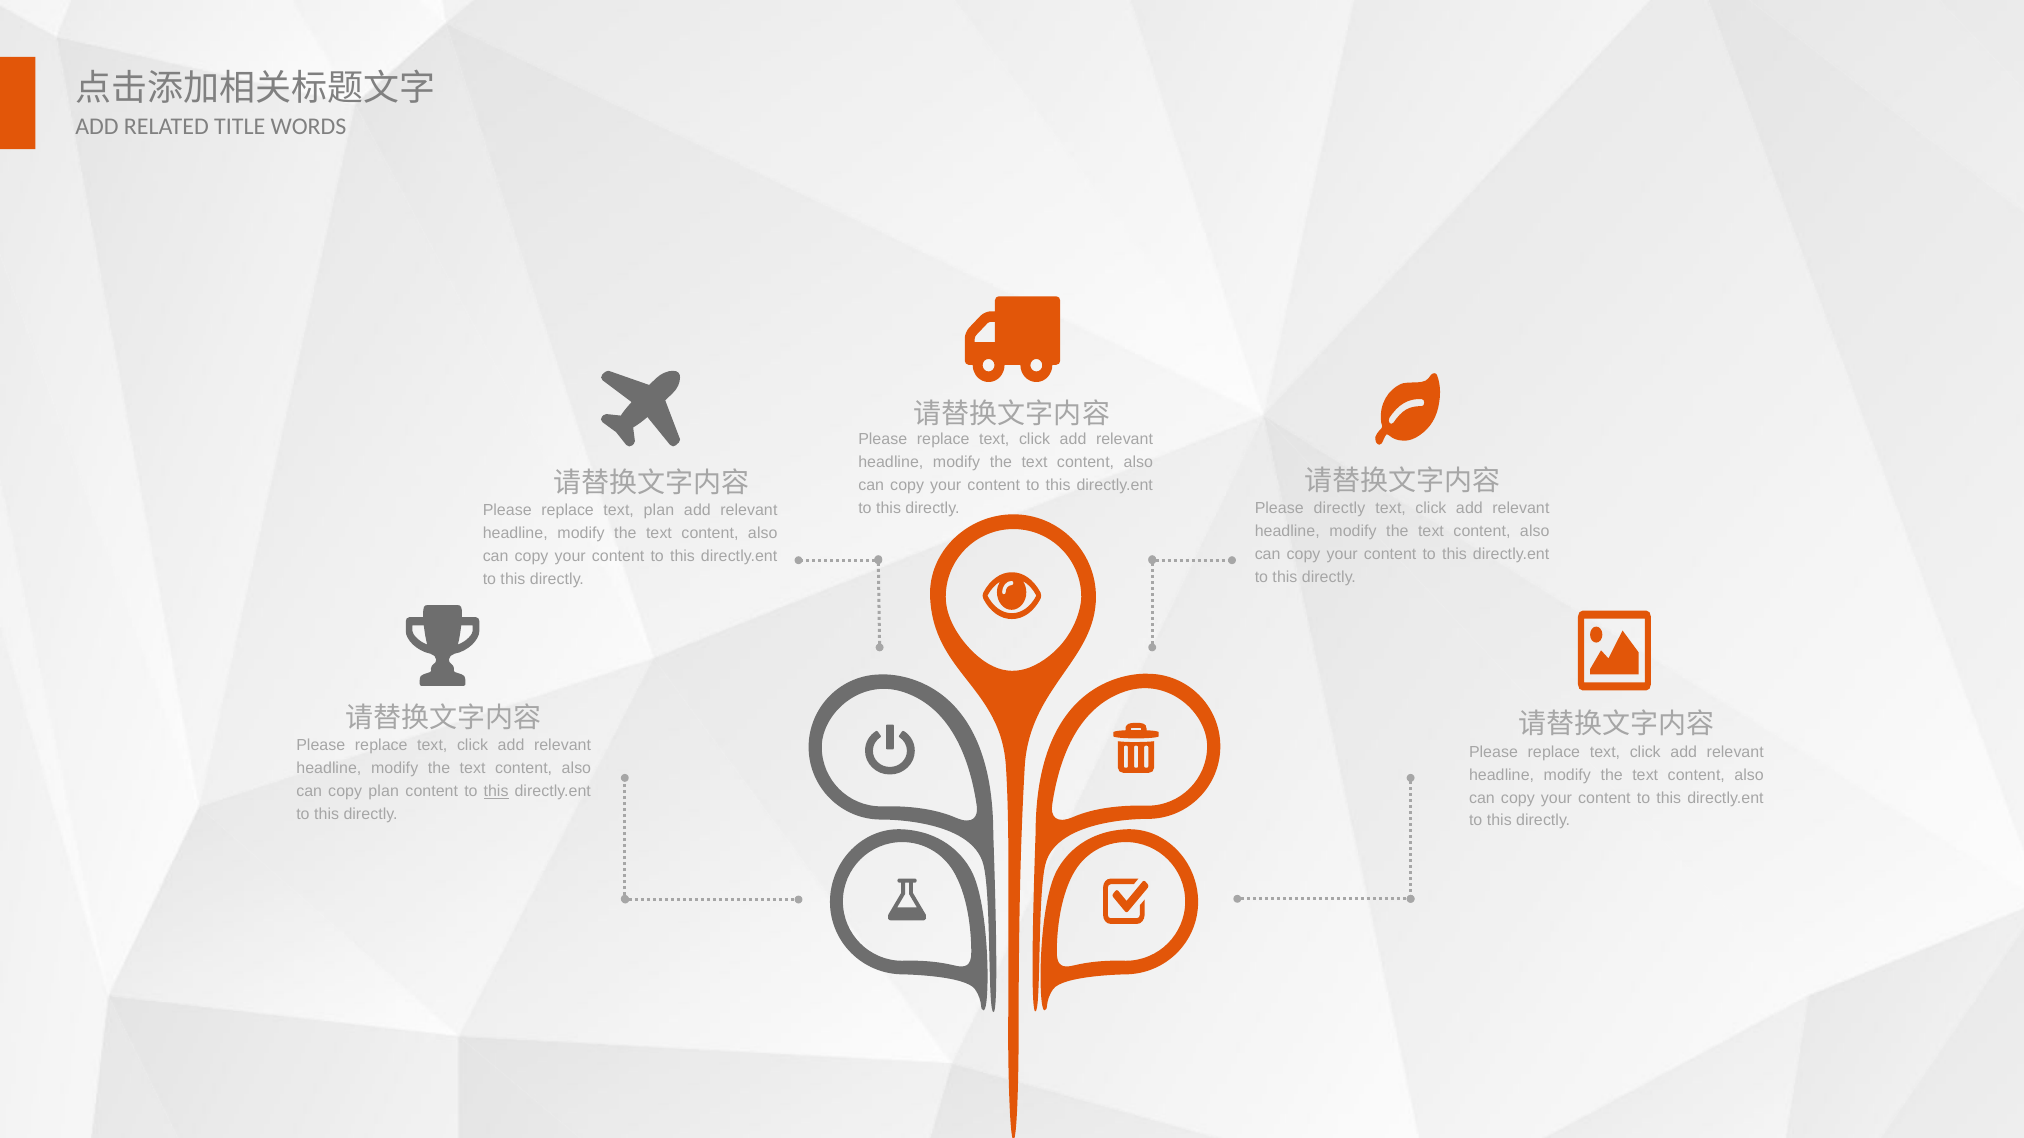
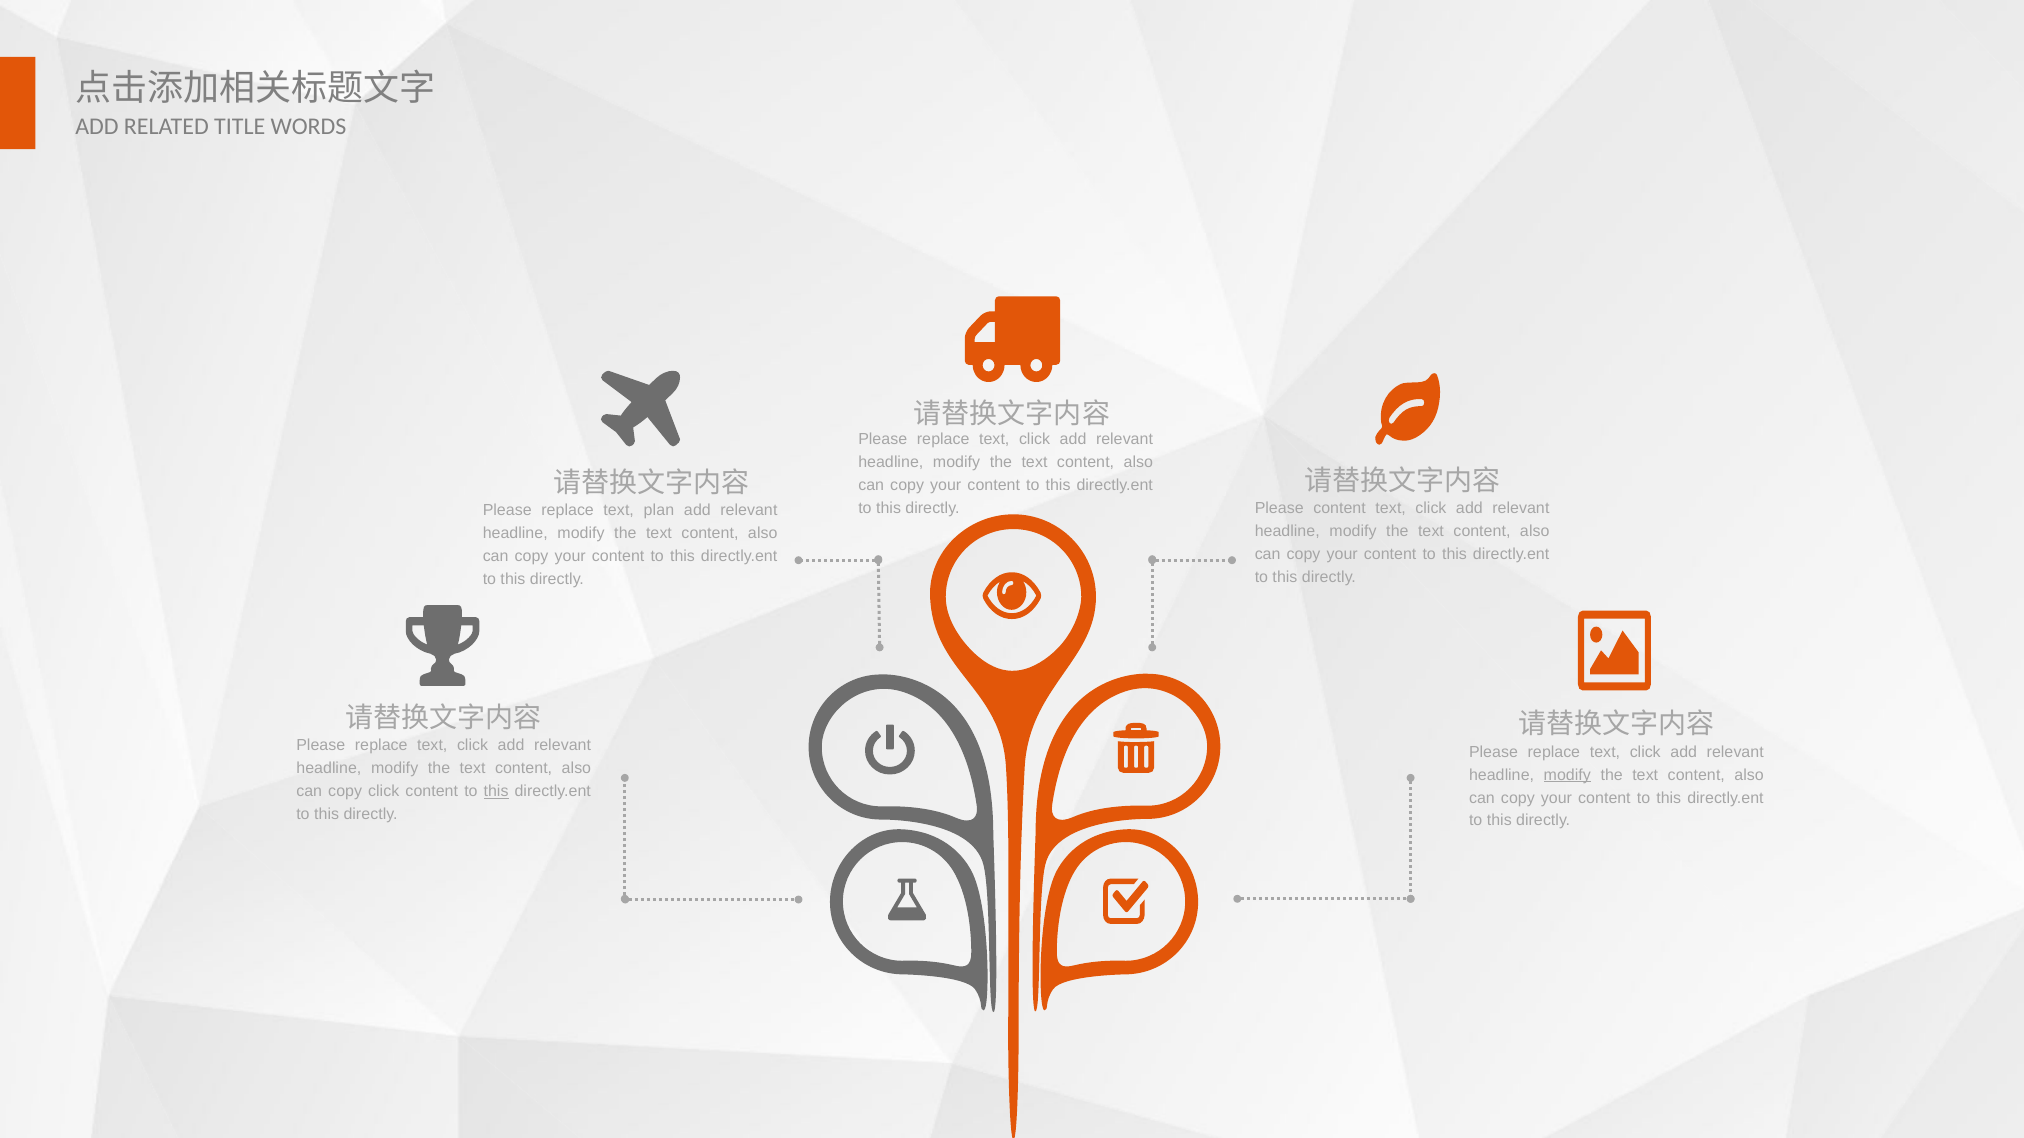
Please directly: directly -> content (1340, 509)
modify underline: none -> present (1567, 775)
copy plan: plan -> click (384, 792)
